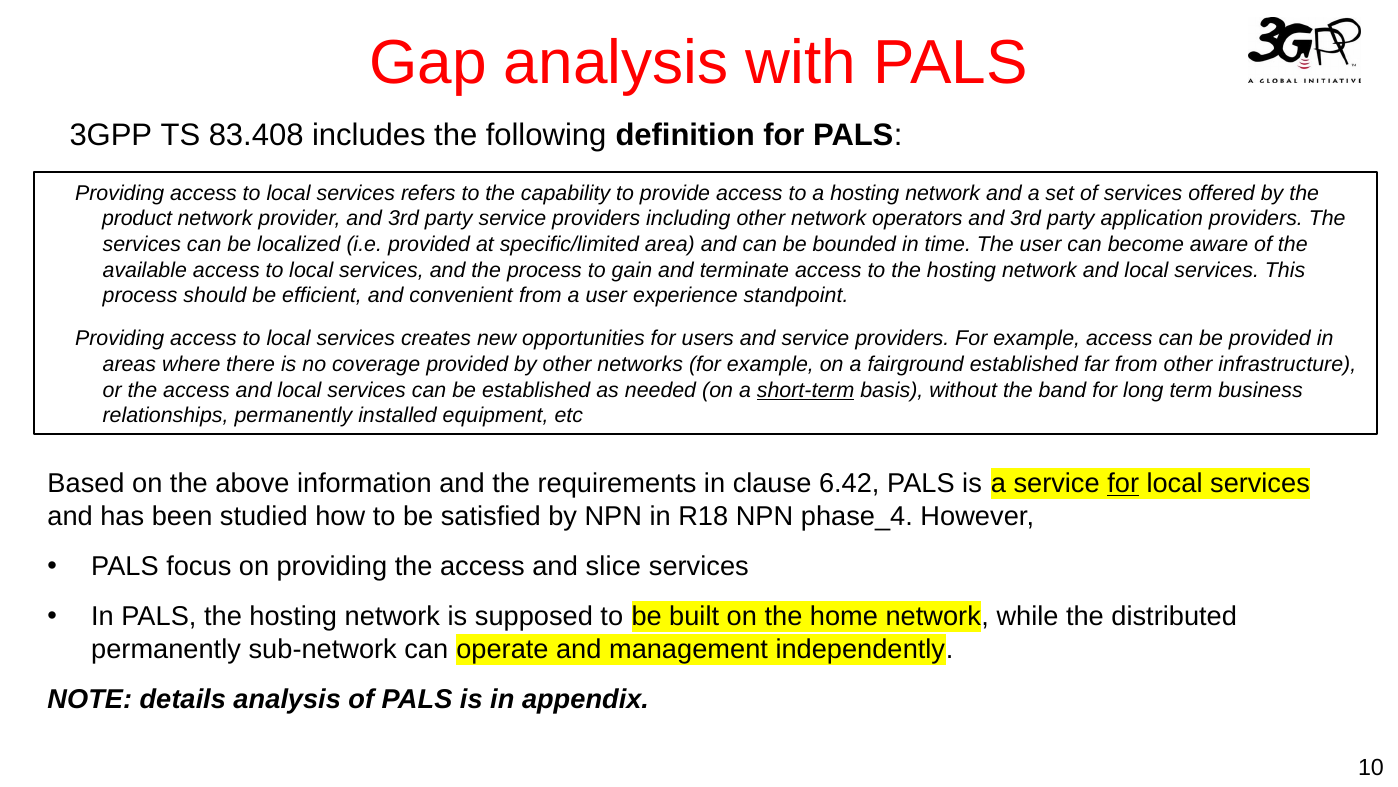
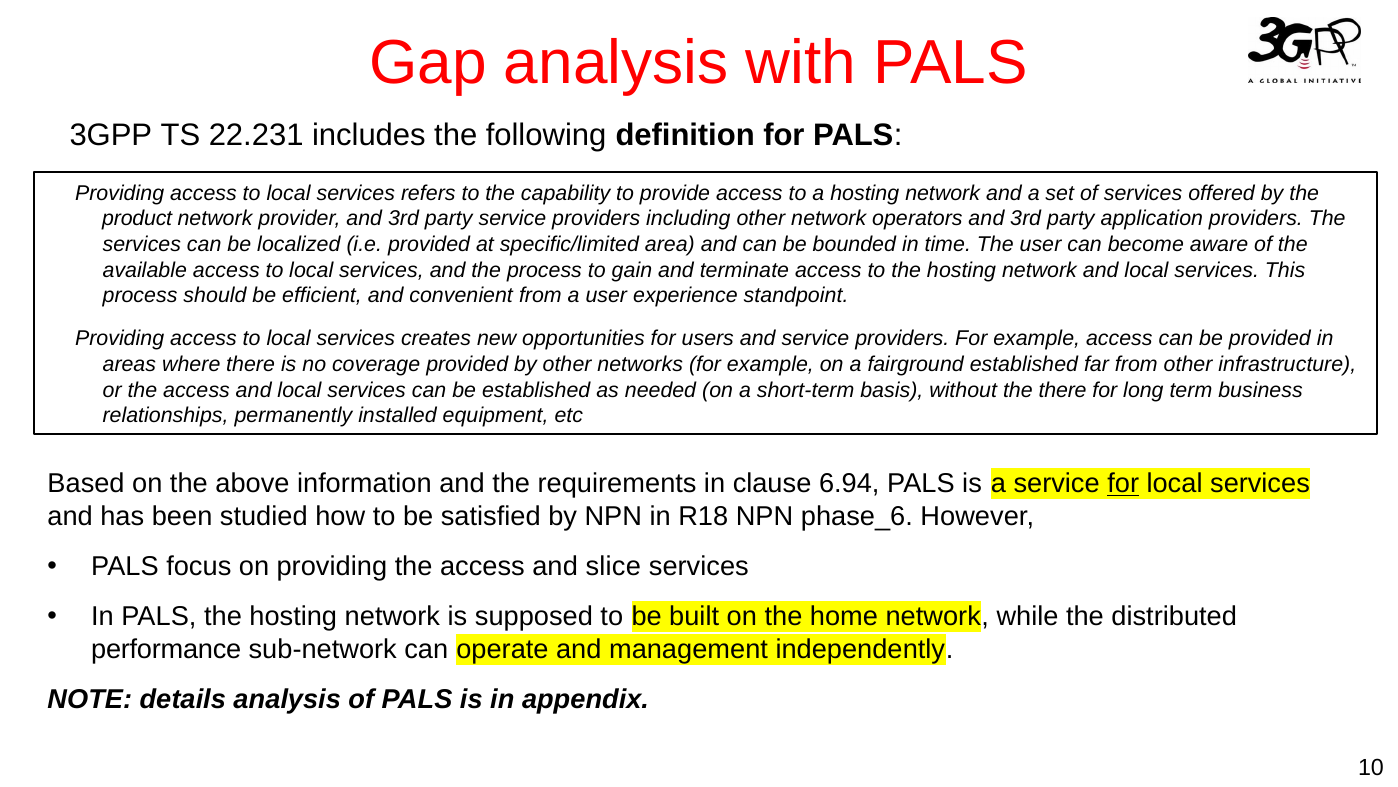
83.408: 83.408 -> 22.231 (256, 135)
short-term underline: present -> none (806, 390)
the band: band -> there (1063, 390)
6.42: 6.42 -> 6.94 (849, 484)
phase_4: phase_4 -> phase_6 (857, 516)
permanently: permanently -> performance (166, 649)
